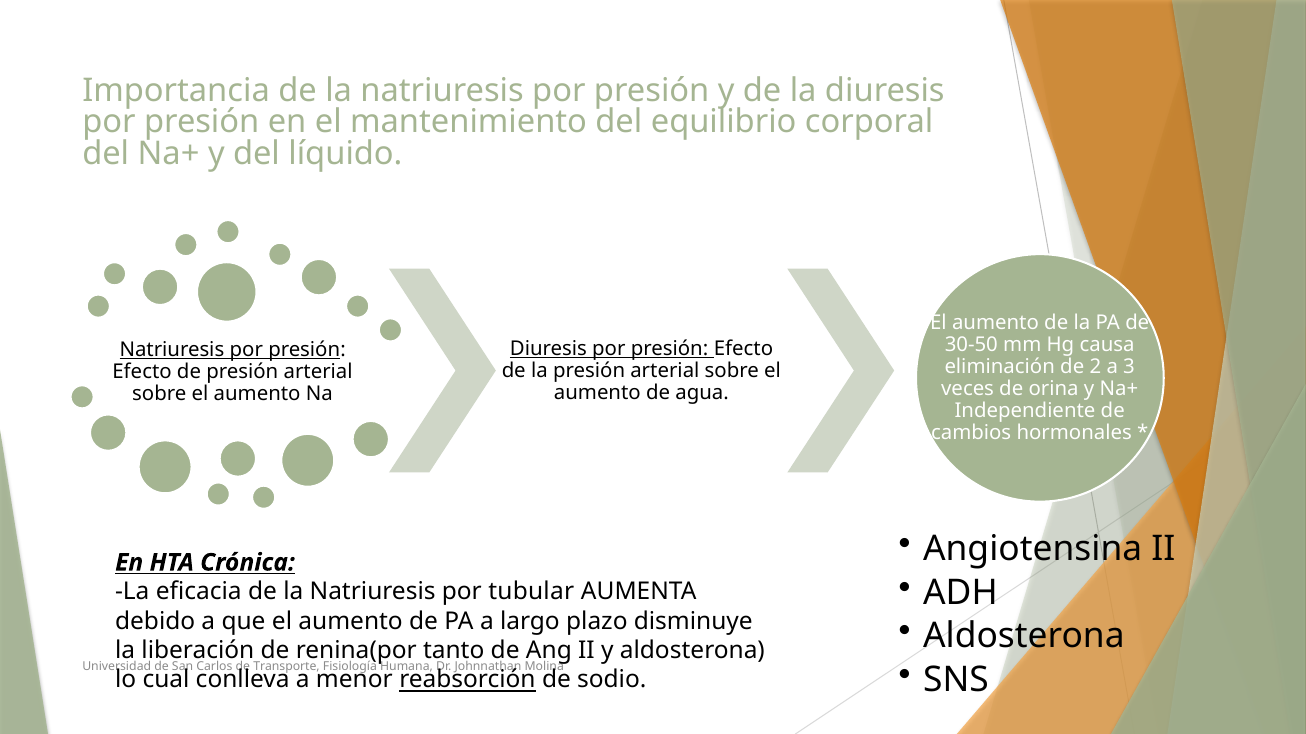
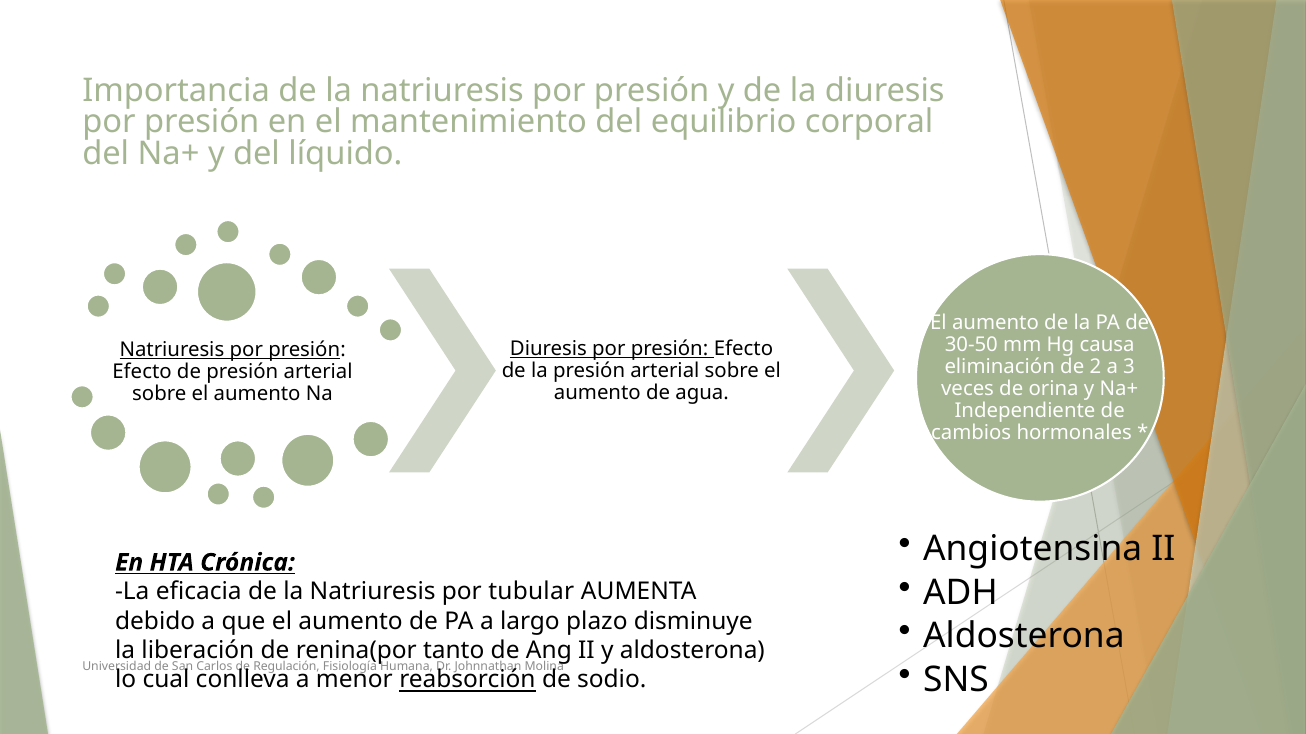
Transporte: Transporte -> Regulación (286, 667)
